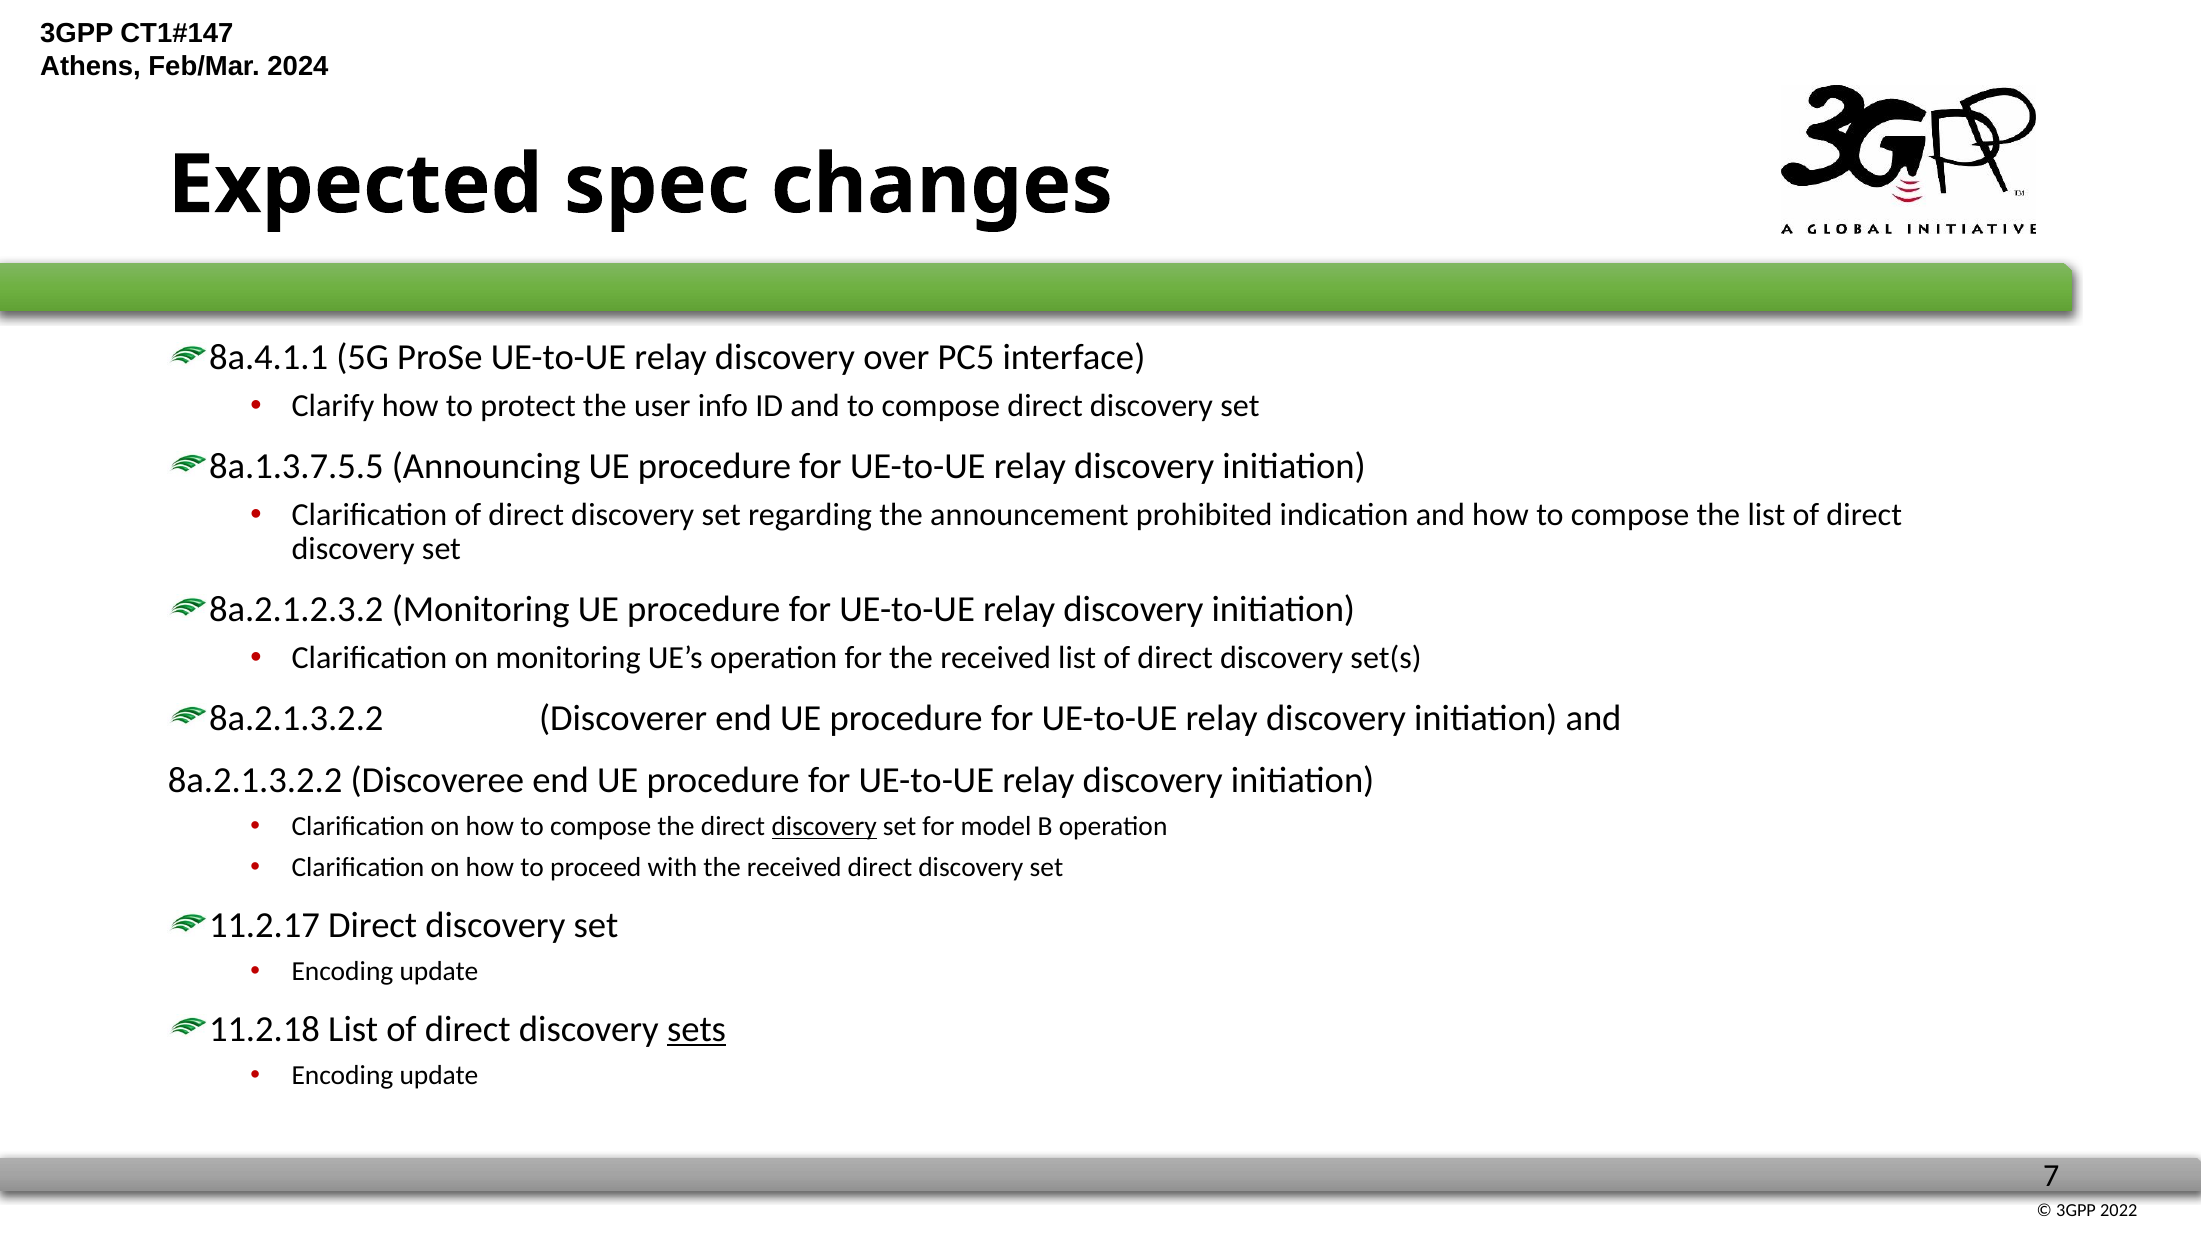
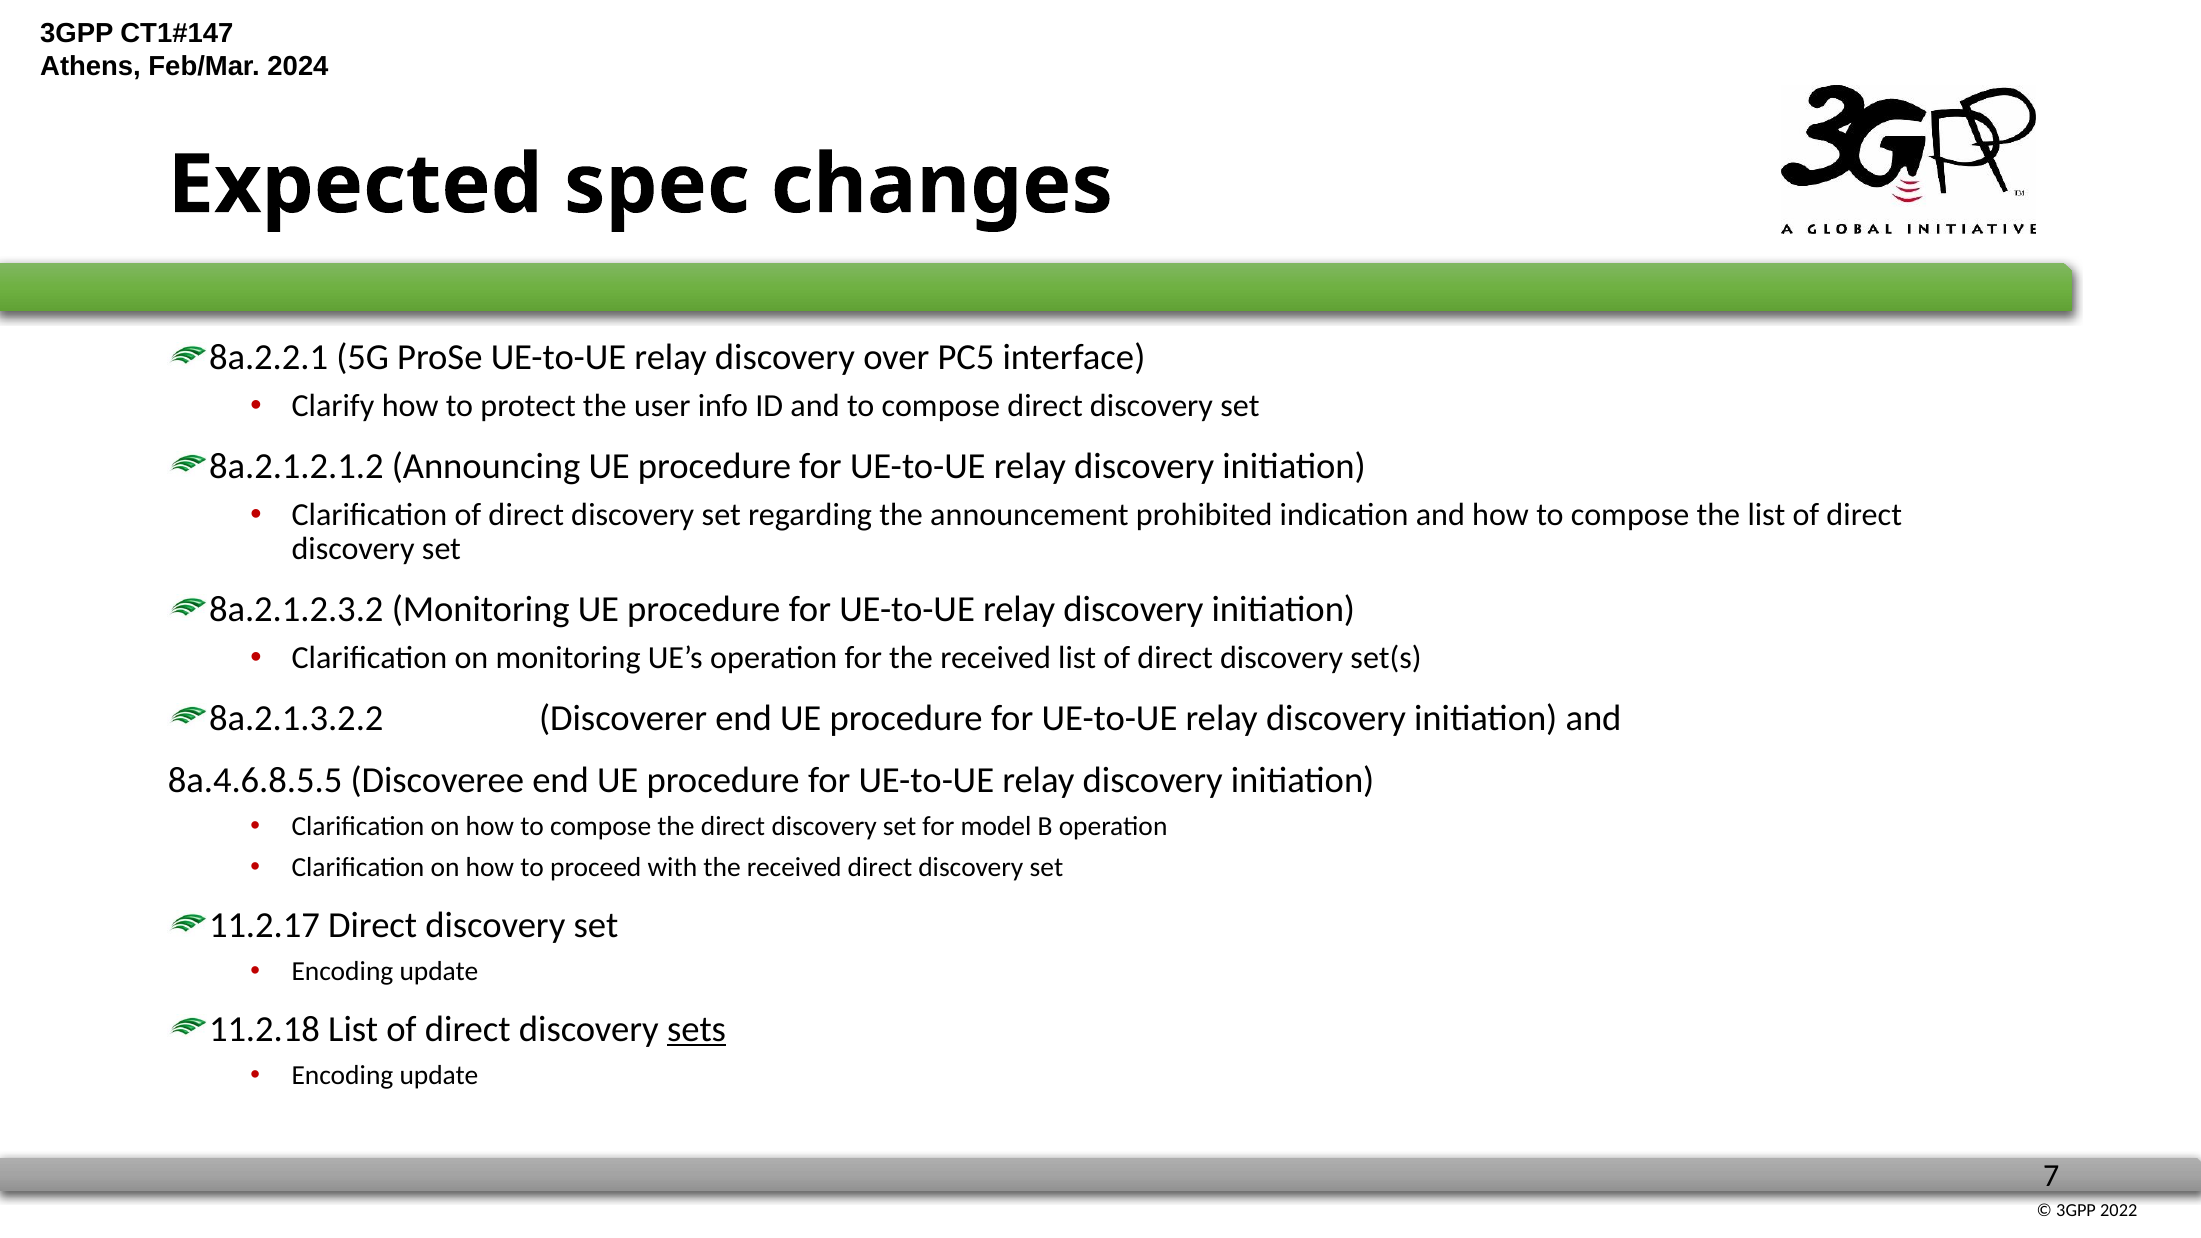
8a.4.1.1: 8a.4.1.1 -> 8a.2.2.1 (269, 357)
8a.1.3.7.5.5: 8a.1.3.7.5.5 -> 8a.2.1.2.1.2 (296, 466)
8a.2.1.3.2.2: 8a.2.1.3.2.2 -> 8a.4.6.8.5.5 (255, 781)
discovery underline: present -> none (824, 827)
